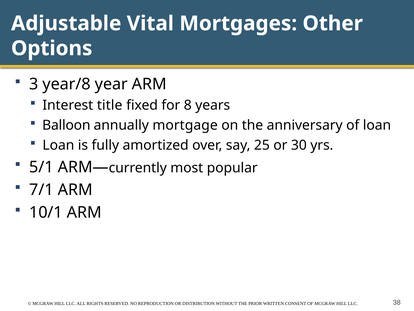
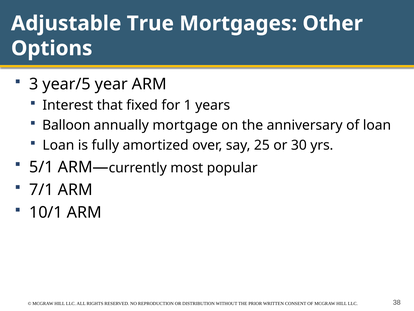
Vital: Vital -> True (150, 23)
year/8: year/8 -> year/5 (67, 84)
title: title -> that (110, 105)
8: 8 -> 1 (188, 105)
